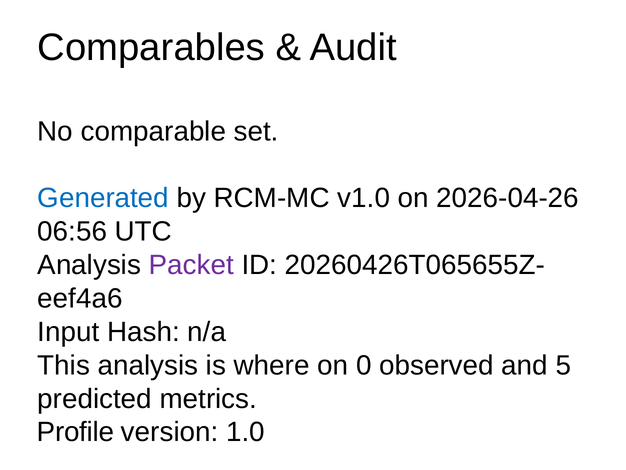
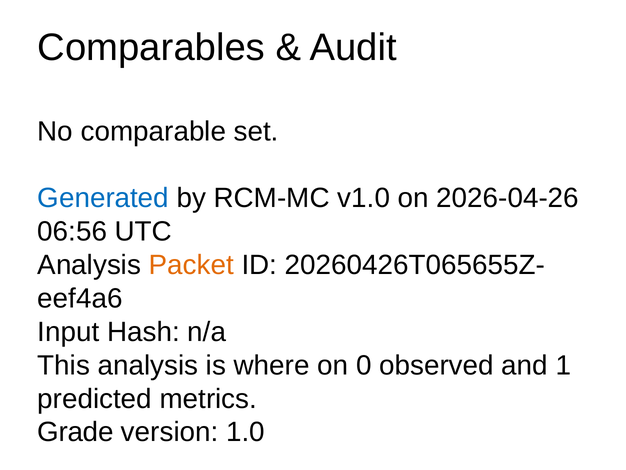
Packet colour: purple -> orange (191, 265)
5: 5 -> 1 (563, 365)
Profile: Profile -> Grade (75, 432)
